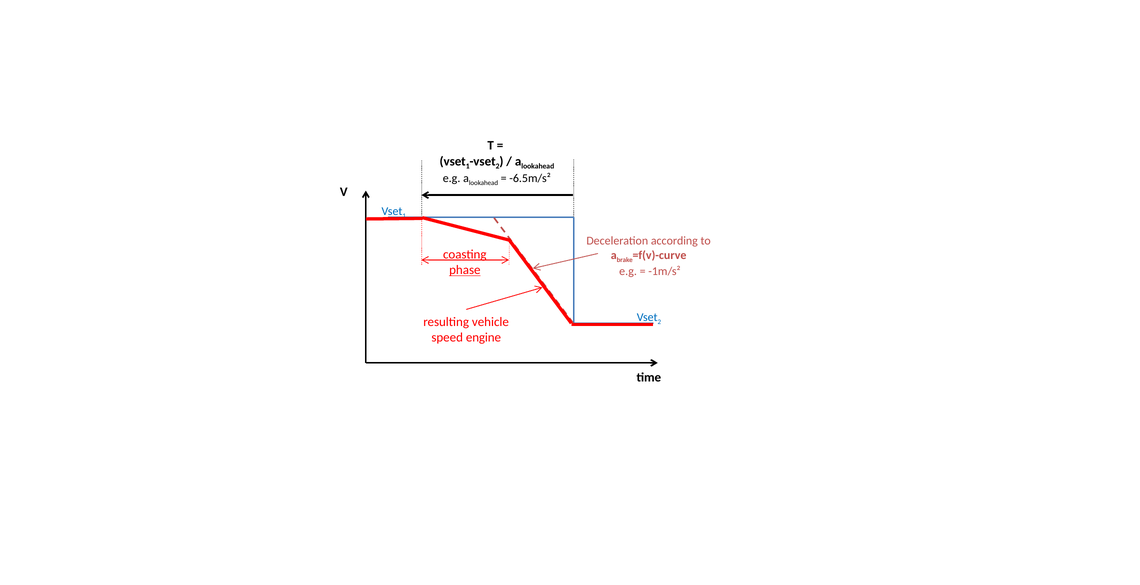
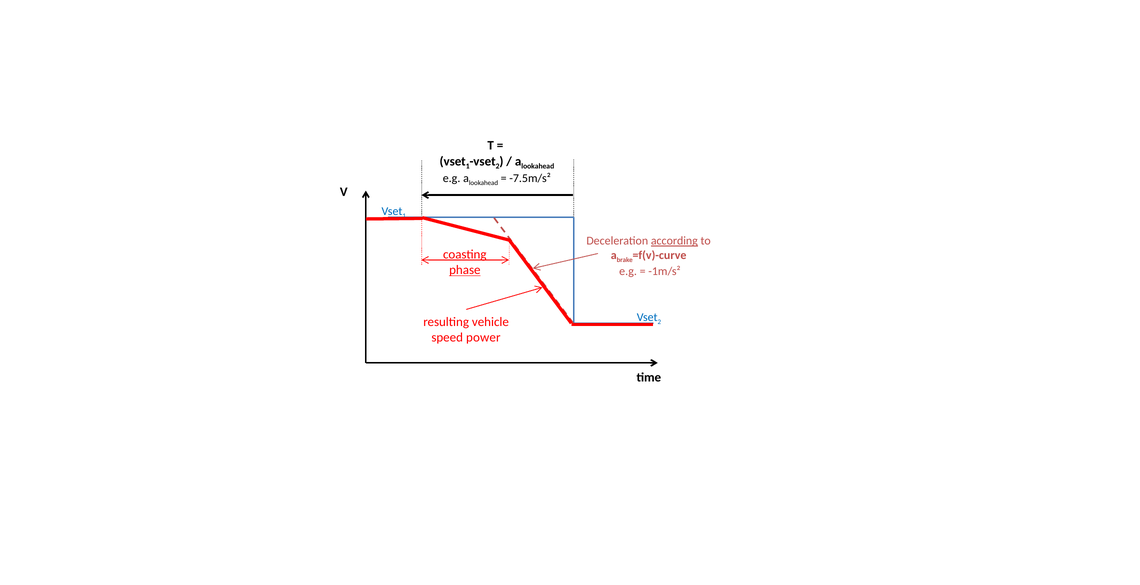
-6.5m/s²: -6.5m/s² -> -7.5m/s² (530, 178)
according underline: none -> present (674, 241)
engine: engine -> power (483, 338)
